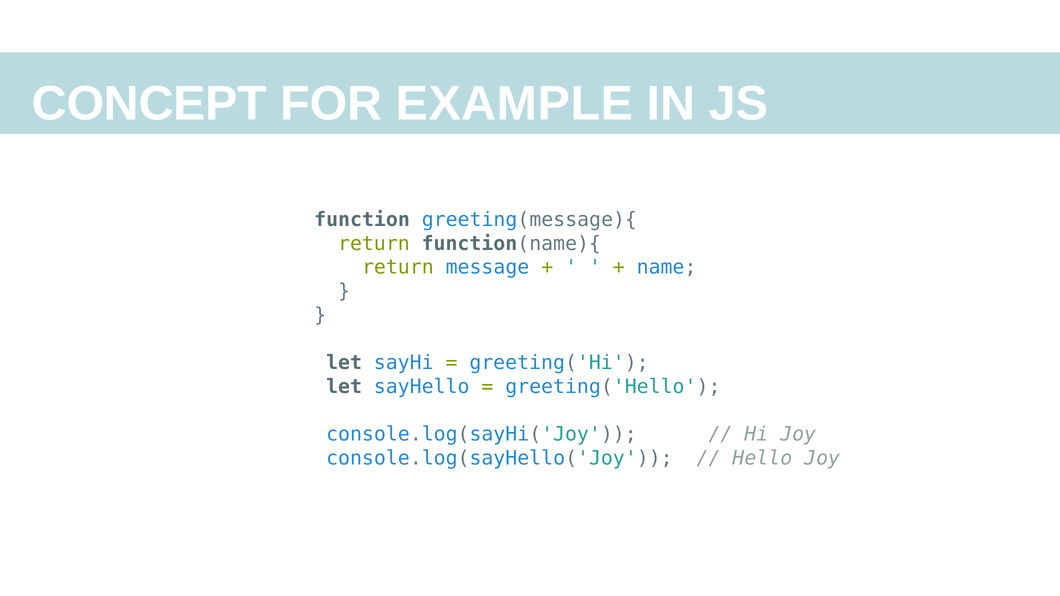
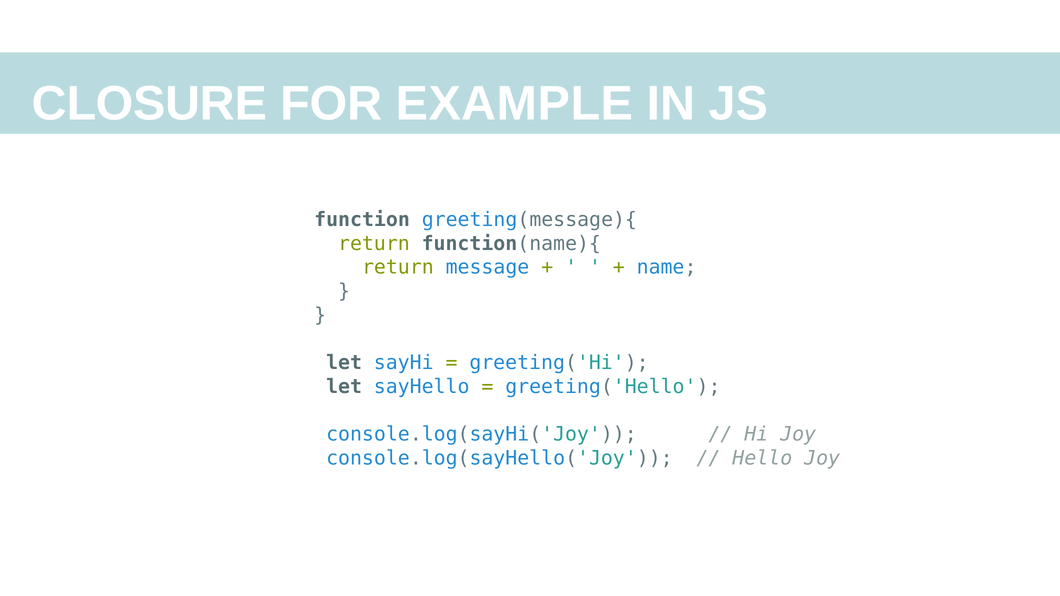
CONCEPT: CONCEPT -> CLOSURE (149, 104)
